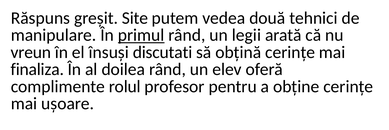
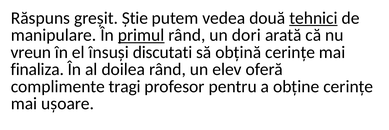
Site: Site -> Știe (135, 18)
tehnici underline: none -> present (313, 18)
legii: legii -> dori (246, 35)
rolul: rolul -> tragi (125, 86)
